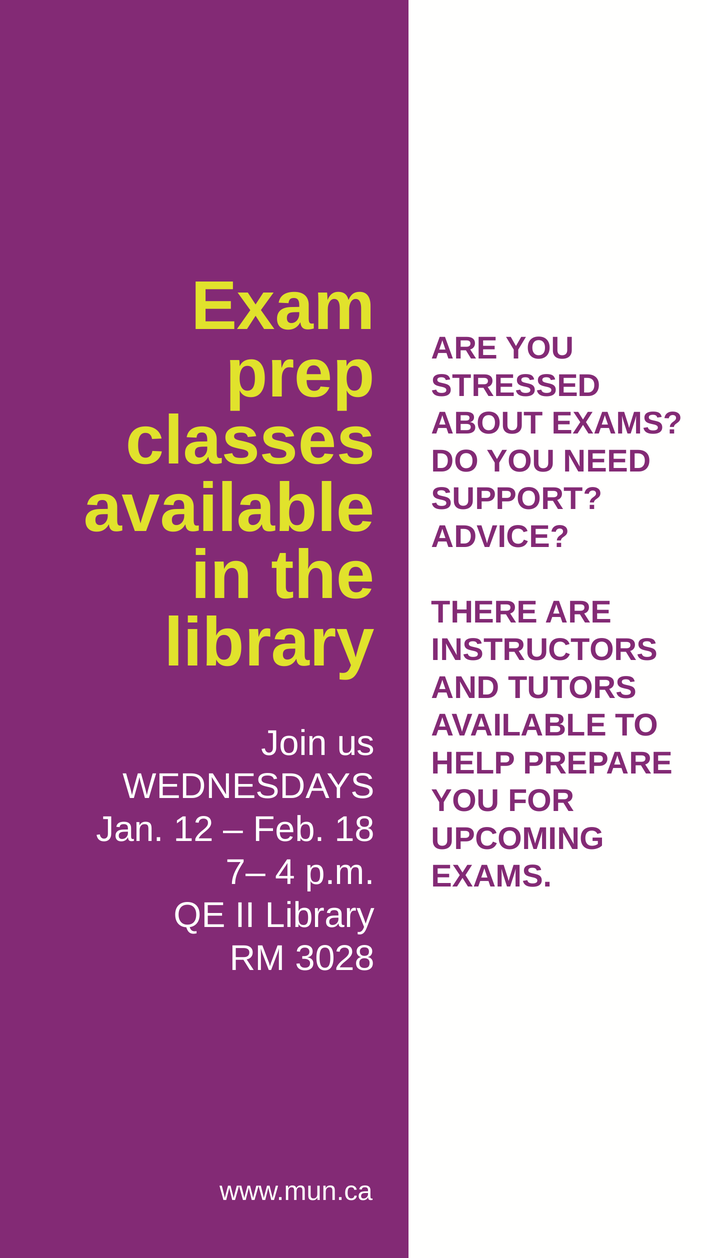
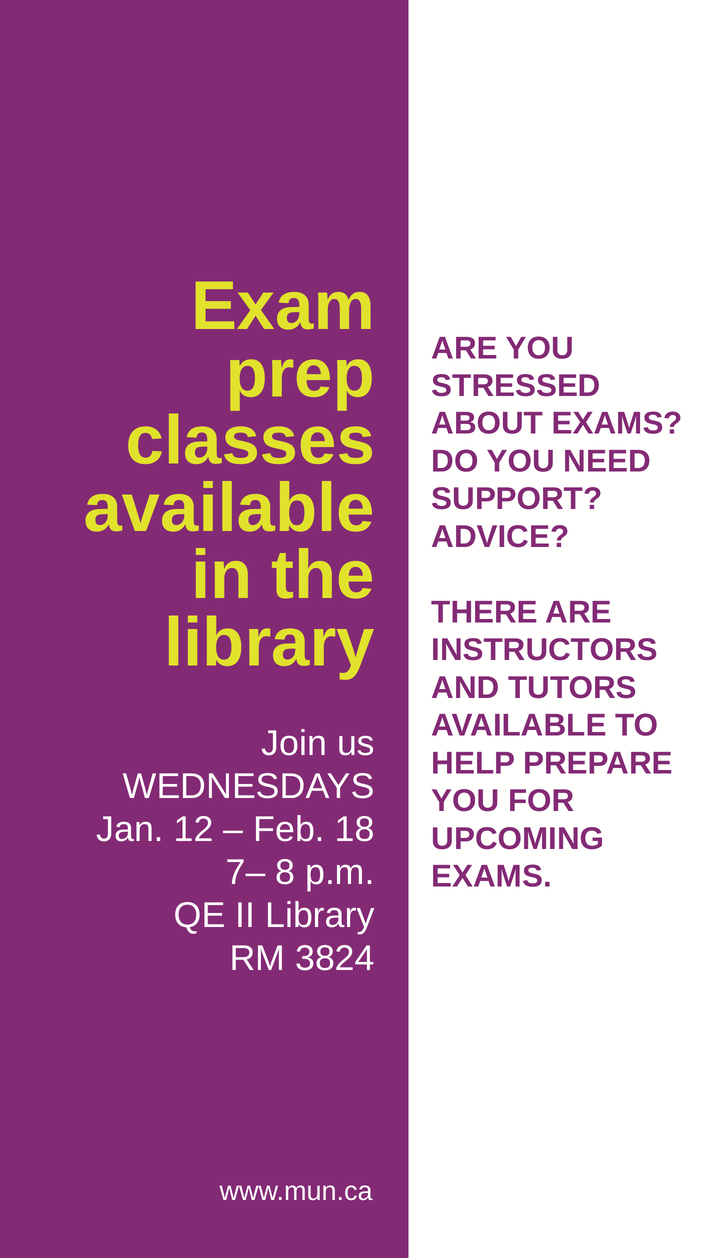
4: 4 -> 8 (285, 872)
3028: 3028 -> 3824 (335, 958)
